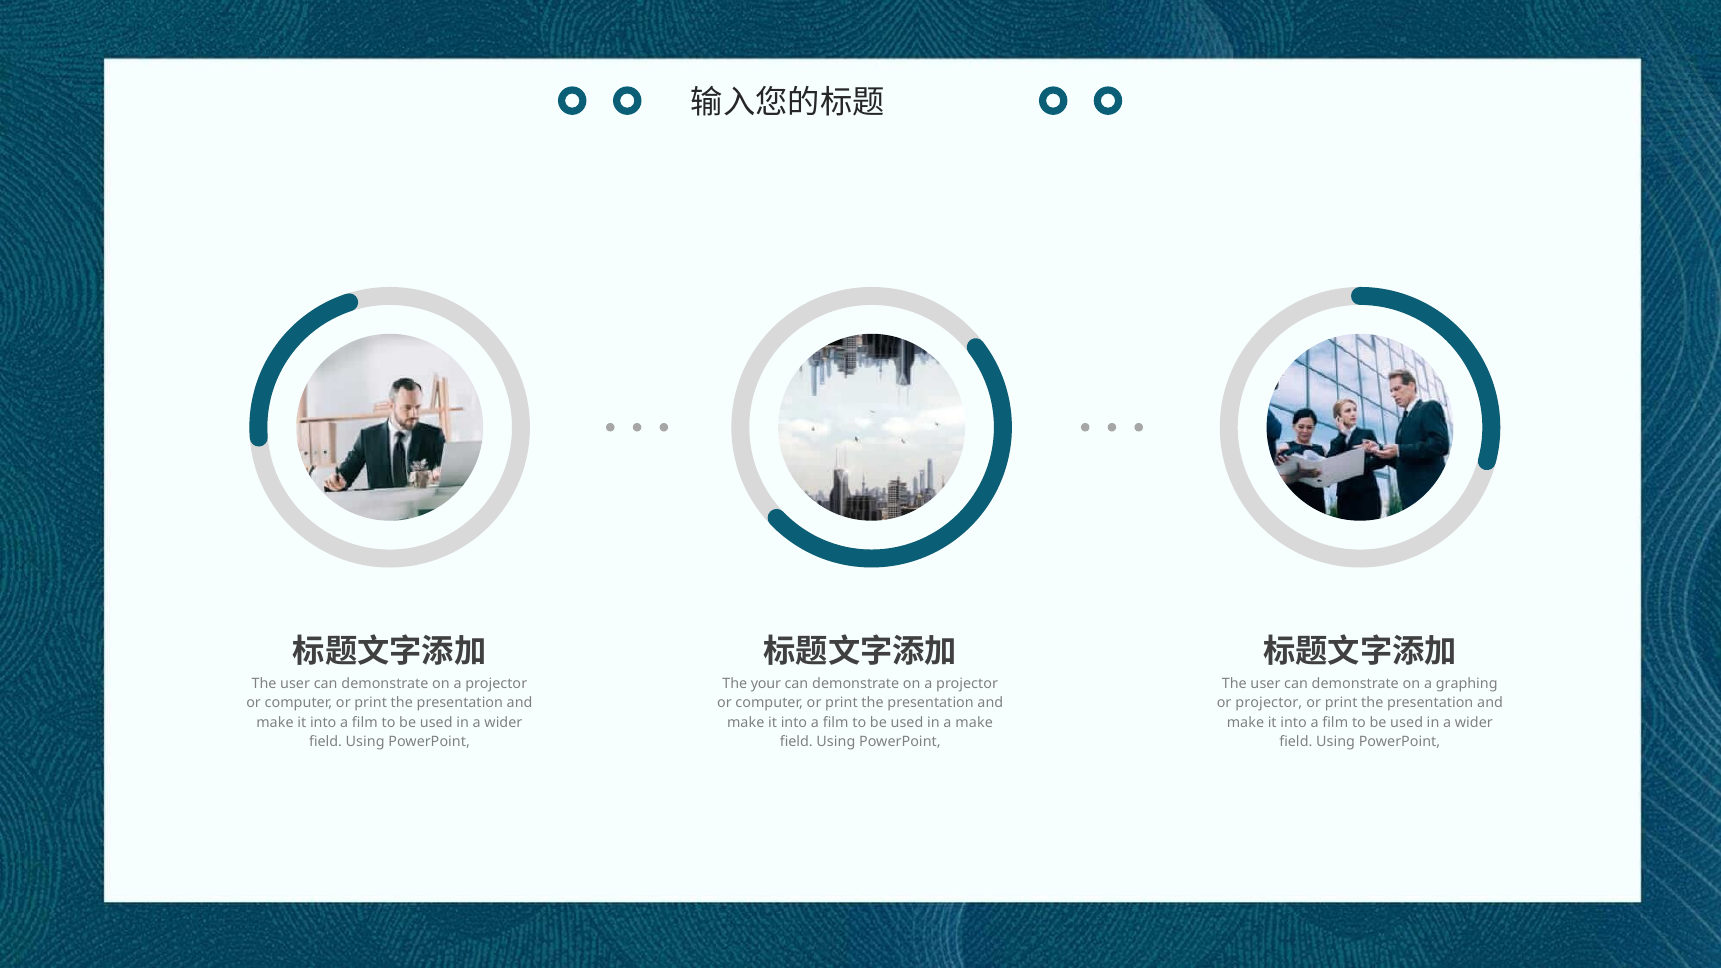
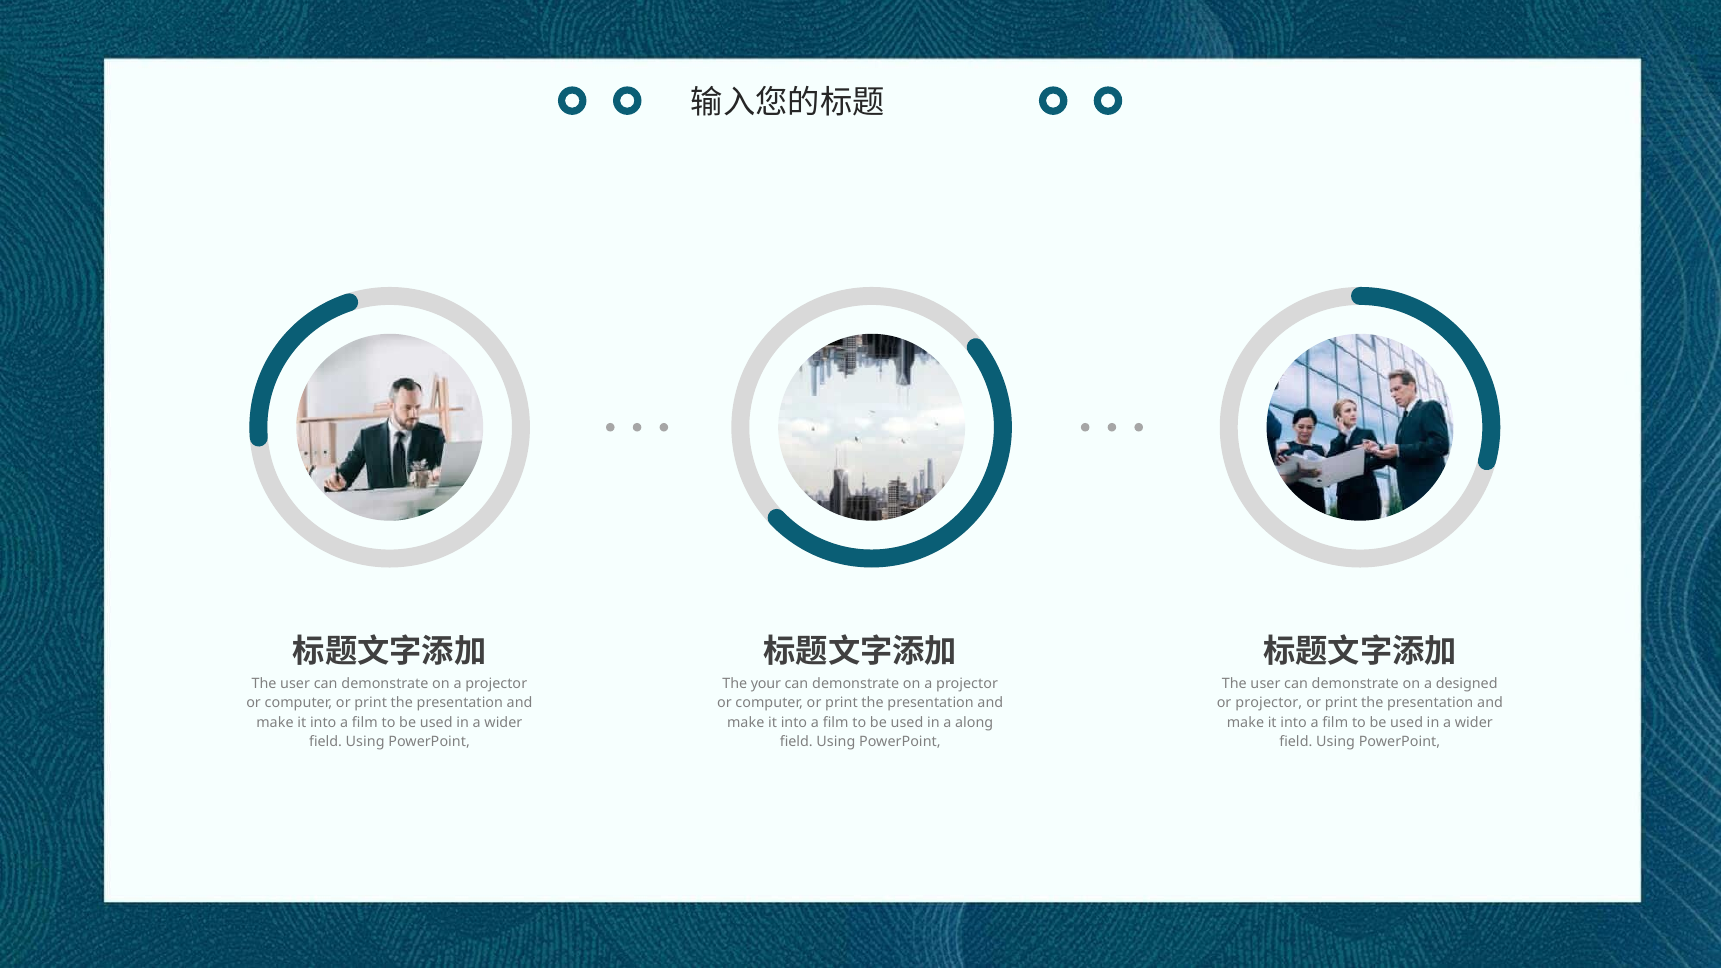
graphing: graphing -> designed (1467, 684)
a make: make -> along (974, 723)
